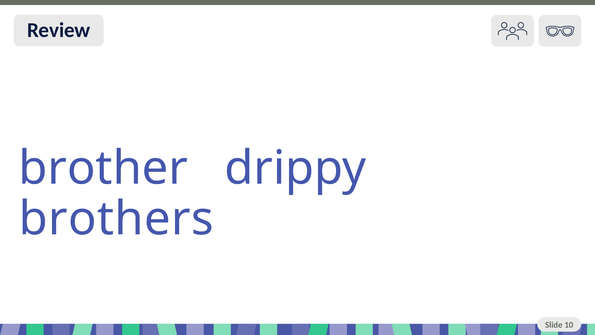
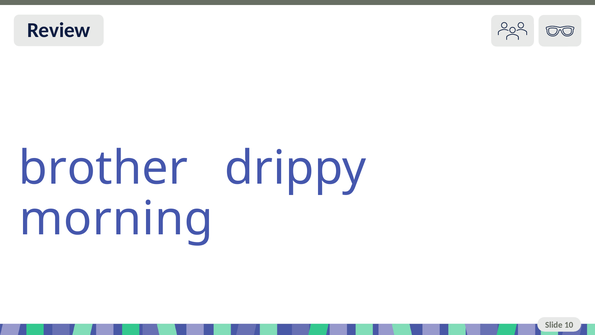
brothers: brothers -> morning (116, 219)
